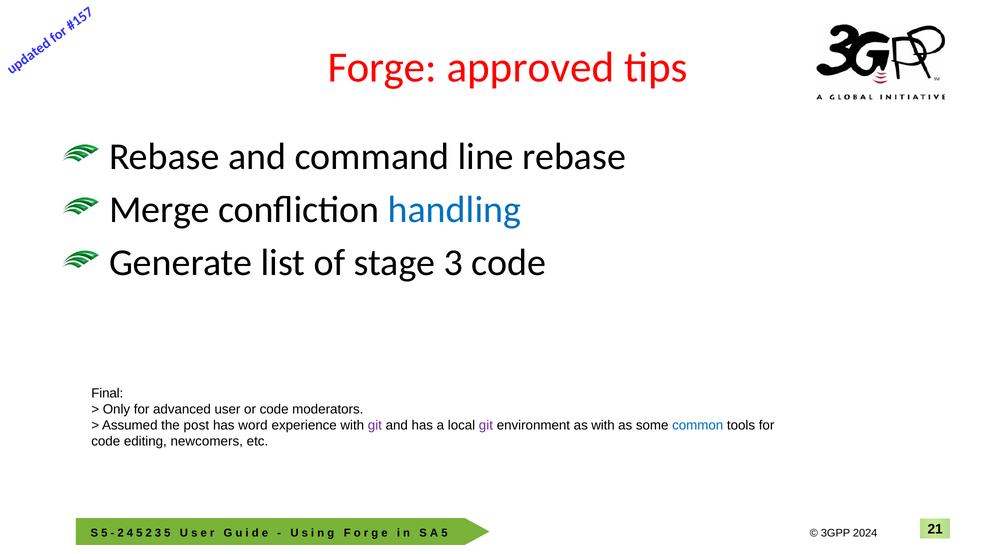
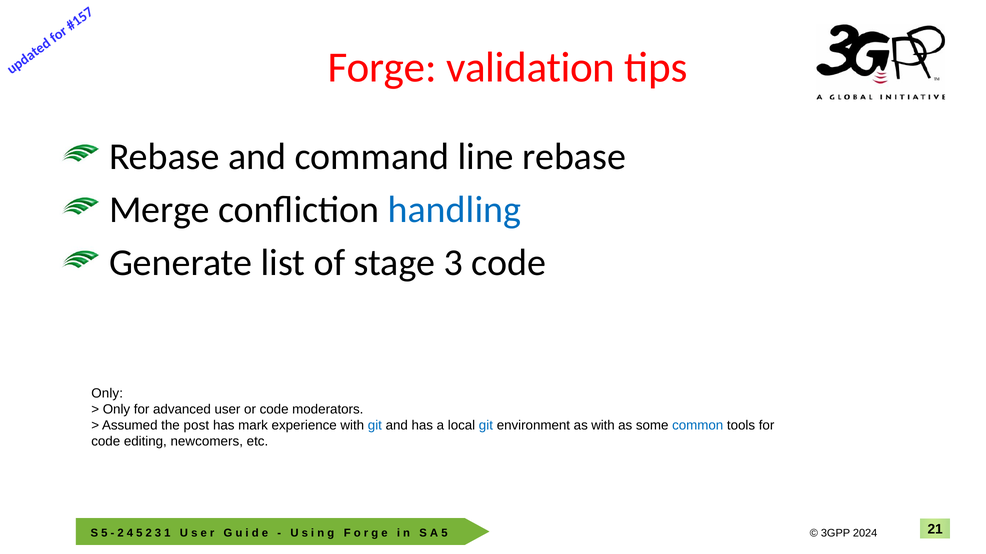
approved: approved -> validation (531, 68)
Final: Final -> Only (107, 394)
word: word -> mark (253, 426)
git colour: purple -> blue (375, 426)
git colour: purple -> blue (486, 426)
3 5: 5 -> 1 (167, 534)
